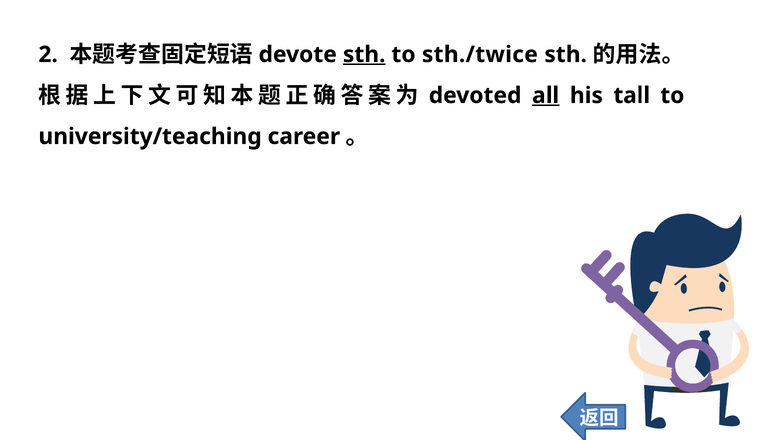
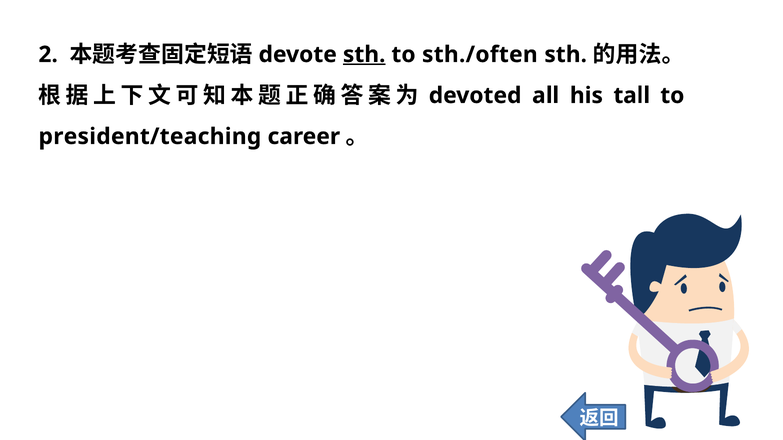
sth./twice: sth./twice -> sth./often (480, 55)
all underline: present -> none (546, 96)
university/teaching: university/teaching -> president/teaching (150, 137)
